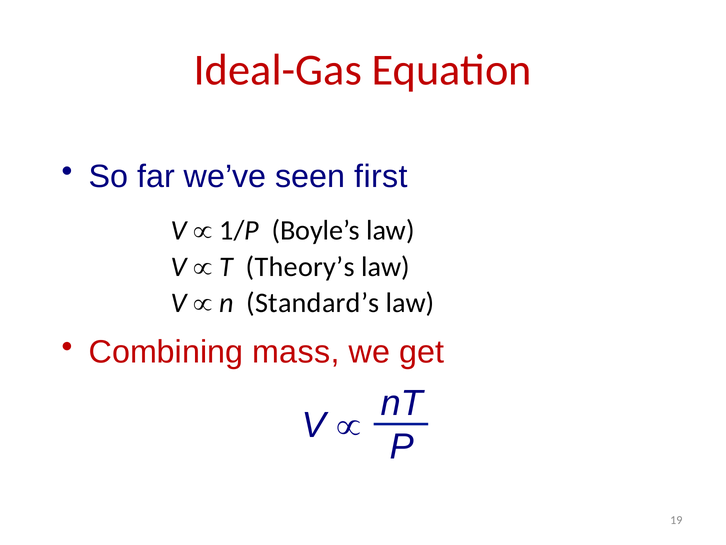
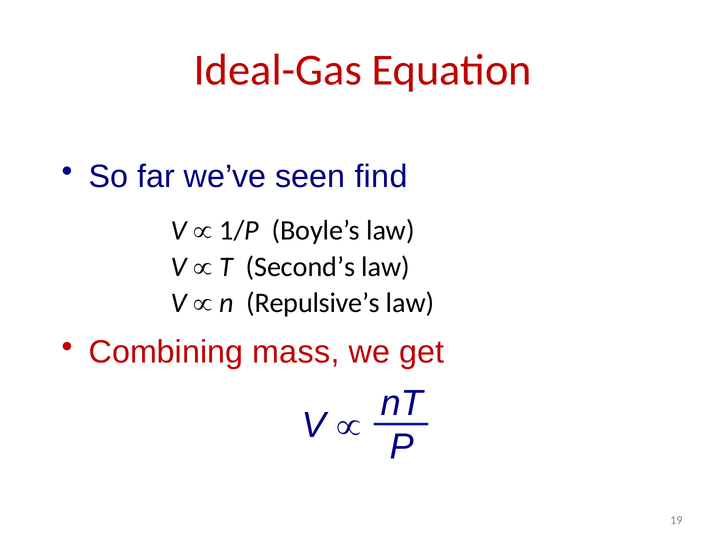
first: first -> find (381, 176)
Theory’s: Theory’s -> Second’s (300, 267)
Standard’s: Standard’s -> Repulsive’s (313, 303)
